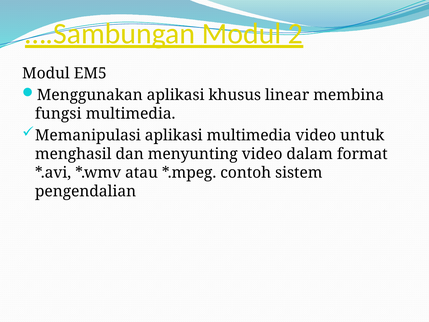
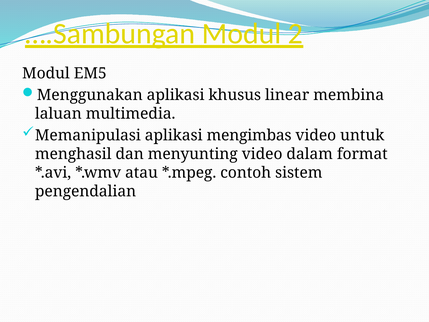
fungsi: fungsi -> laluan (58, 114)
aplikasi multimedia: multimedia -> mengimbas (249, 135)
